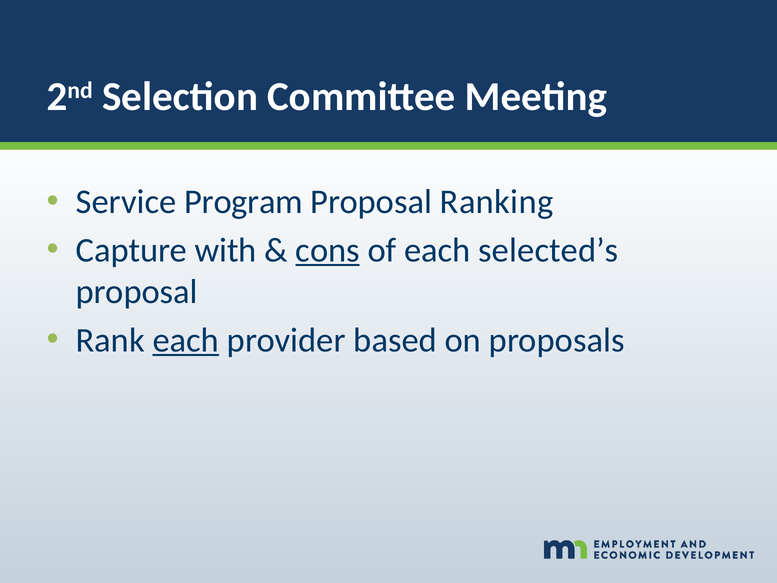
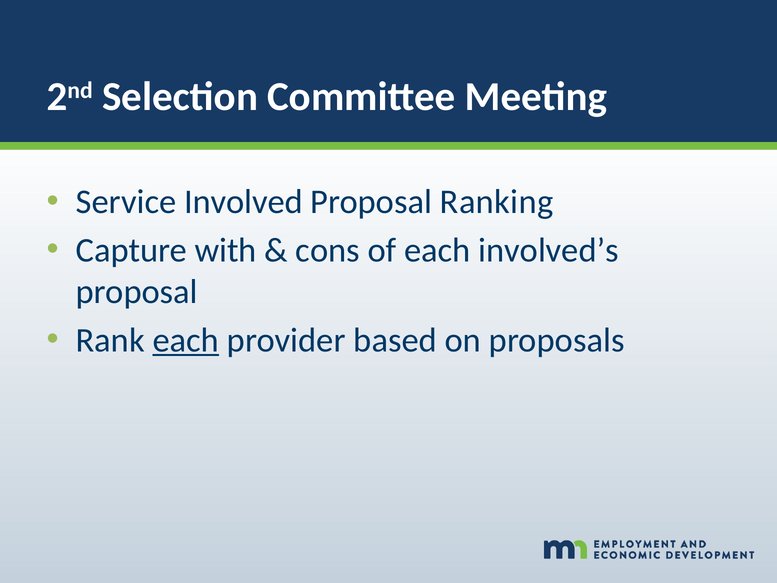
Program: Program -> Involved (243, 202)
cons underline: present -> none (328, 250)
selected’s: selected’s -> involved’s (549, 250)
